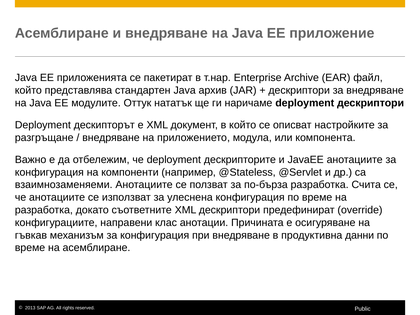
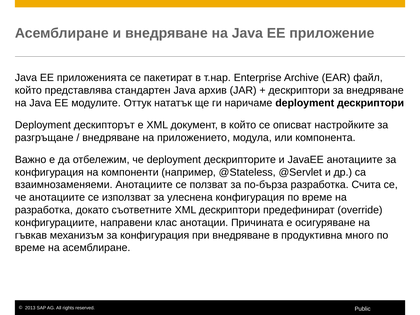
данни: данни -> много (360, 235)
